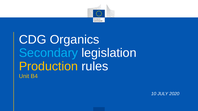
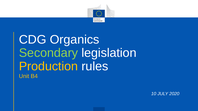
Secondary colour: light blue -> light green (48, 53)
